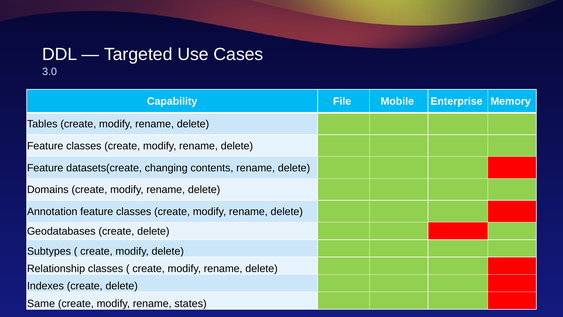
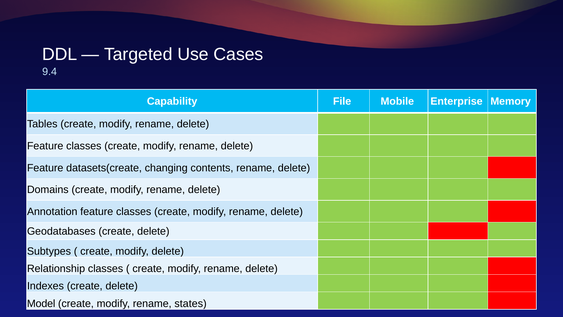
3.0: 3.0 -> 9.4 (50, 72)
Same: Same -> Model (41, 303)
